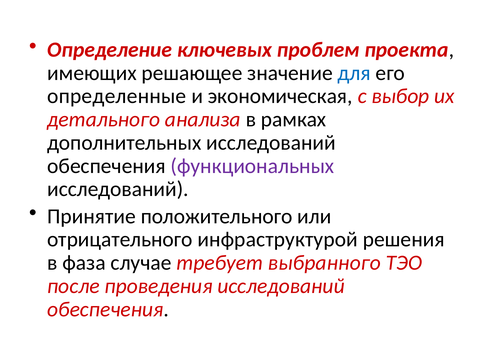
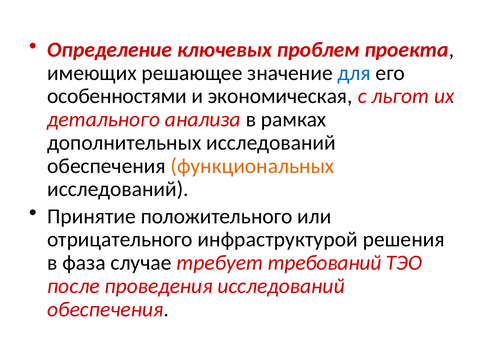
определенные: определенные -> особенностями (117, 96)
выбор: выбор -> льгот (400, 96)
функциональных colour: purple -> orange (252, 166)
выбранного: выбранного -> требований (325, 263)
